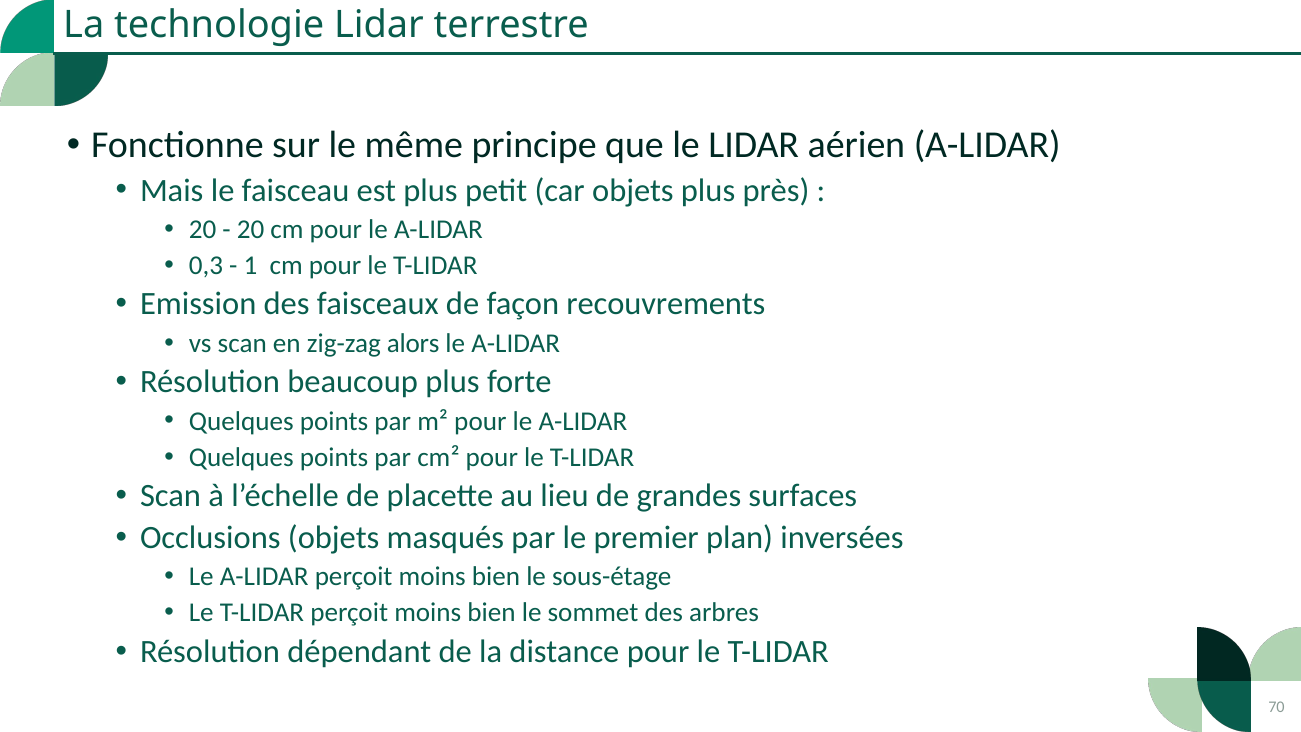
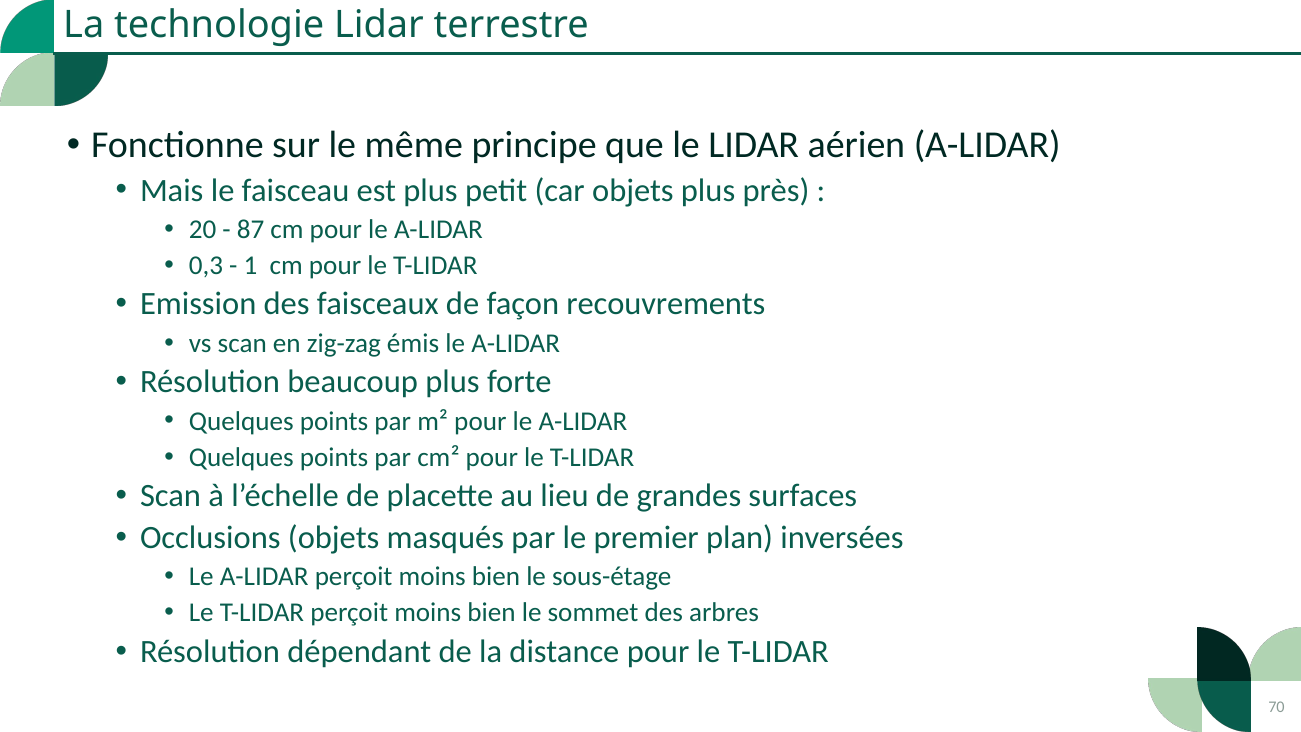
20: 20 -> 87 (251, 229)
alors: alors -> émis (413, 343)
